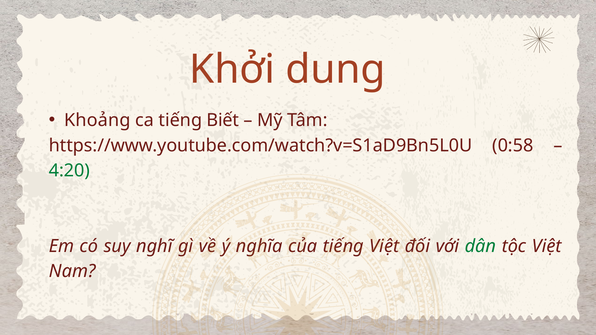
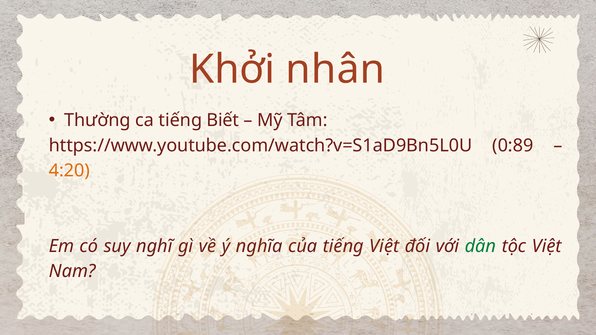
dung: dung -> nhân (335, 69)
Khoảng: Khoảng -> Thường (97, 120)
0:58: 0:58 -> 0:89 (513, 146)
4:20 colour: green -> orange (69, 171)
